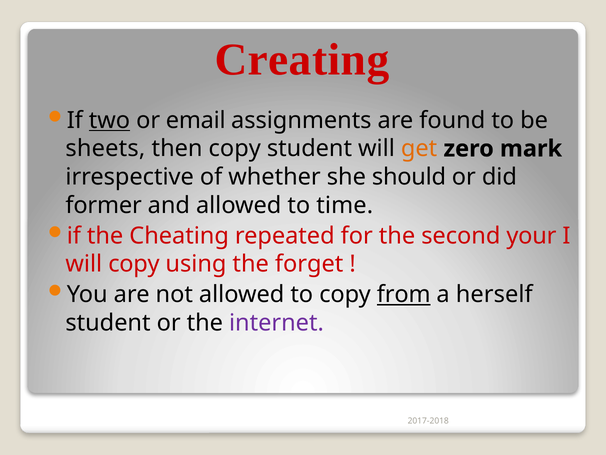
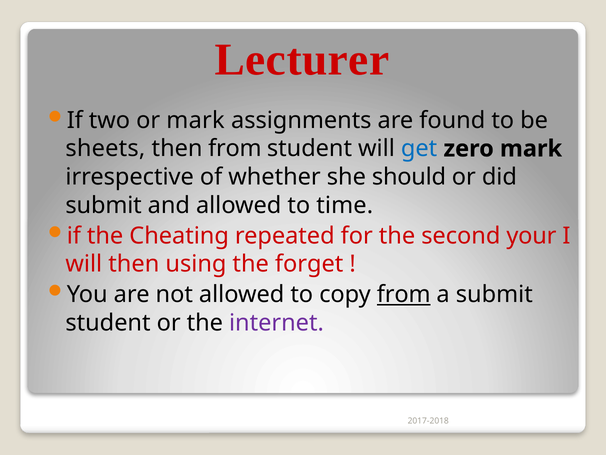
Creating: Creating -> Lecturer (302, 60)
two underline: present -> none (109, 120)
or email: email -> mark (196, 120)
then copy: copy -> from (235, 149)
get colour: orange -> blue (419, 149)
former: former -> submit (104, 205)
will copy: copy -> then (134, 264)
a herself: herself -> submit (494, 294)
